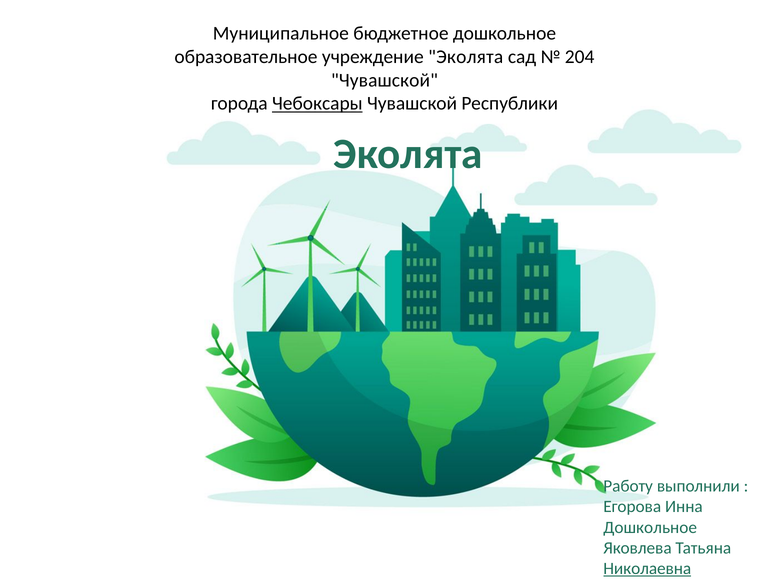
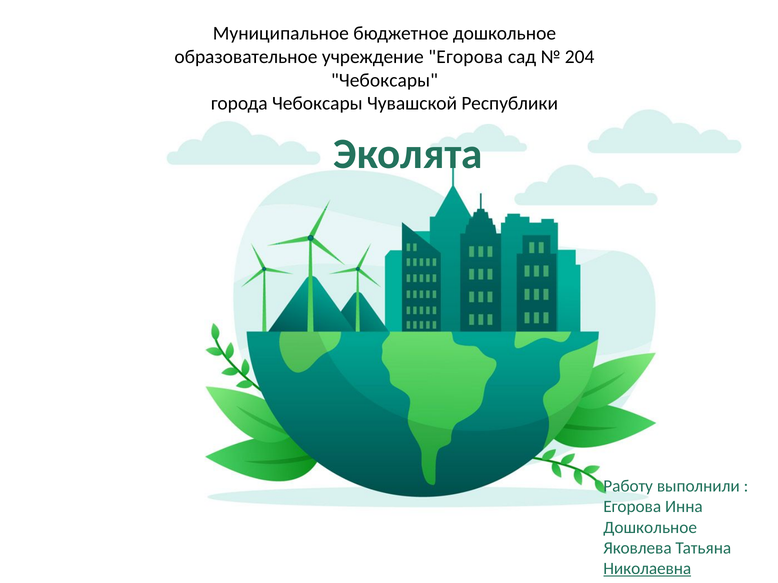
учреждение Эколята: Эколята -> Егорова (466, 57)
Чувашской: Чувашской -> Чебоксары (385, 80)
Чебоксары underline: present -> none (317, 104)
